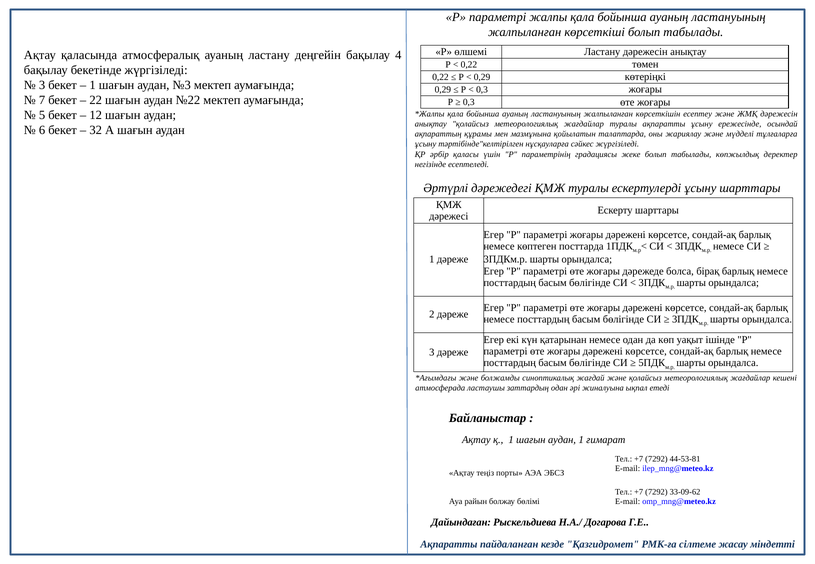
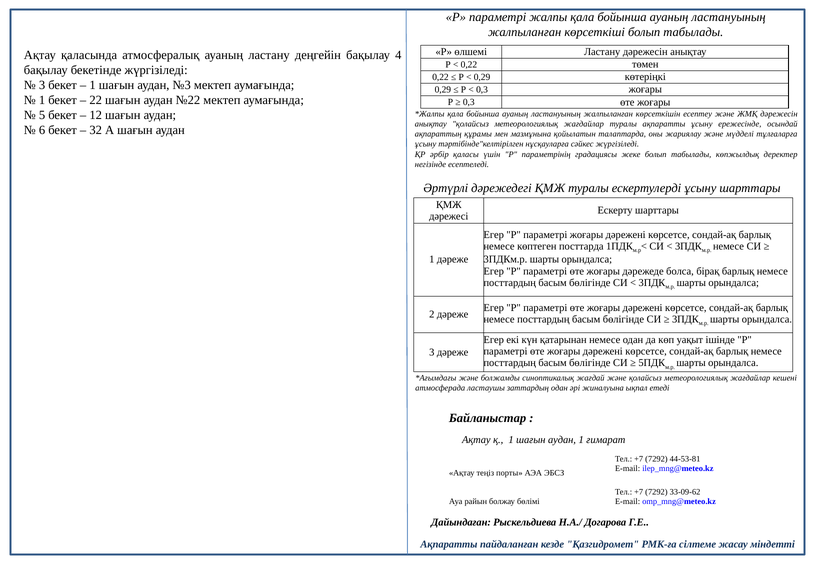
7: 7 -> 1 (42, 100)
